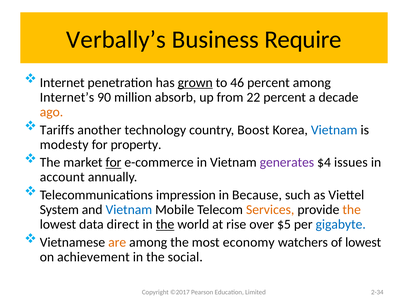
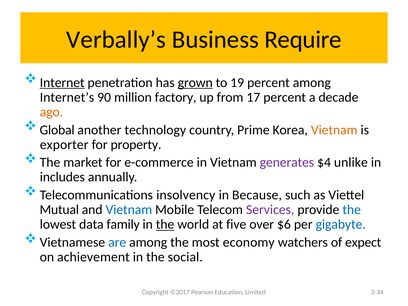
Internet underline: none -> present (62, 83)
46: 46 -> 19 (237, 83)
absorb: absorb -> factory (176, 97)
22: 22 -> 17 (253, 97)
Tariffs: Tariffs -> Global (57, 130)
Boost: Boost -> Prime (253, 130)
Vietnam colour: blue -> orange (334, 130)
modesty: modesty -> exporter (64, 145)
for underline: present -> none (113, 162)
issues: issues -> unlike (351, 162)
account: account -> includes (62, 177)
impression: impression -> insolvency (186, 195)
System: System -> Mutual (59, 210)
Services colour: orange -> purple (270, 210)
the colour: orange -> blue (352, 210)
direct: direct -> family (123, 224)
rise: rise -> five (236, 224)
$5: $5 -> $6 (284, 224)
are colour: orange -> blue (117, 242)
of lowest: lowest -> expect (363, 242)
